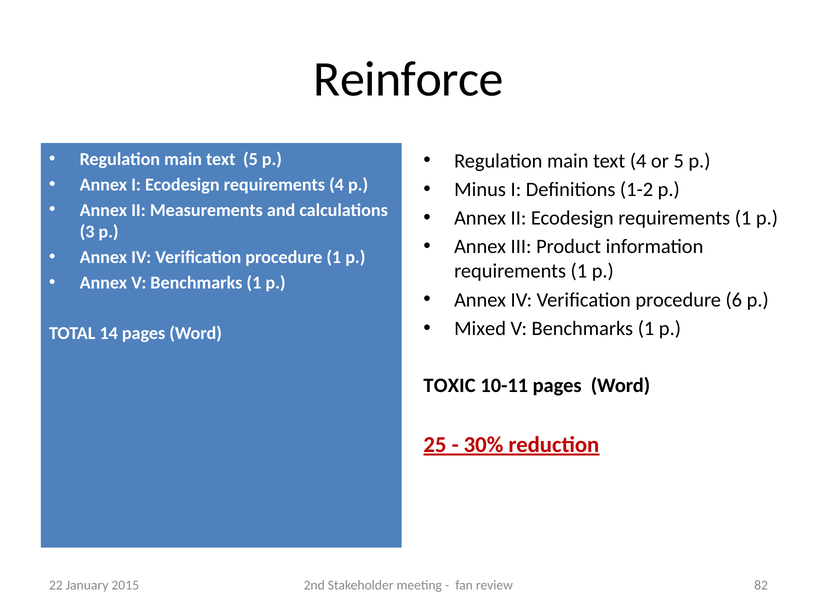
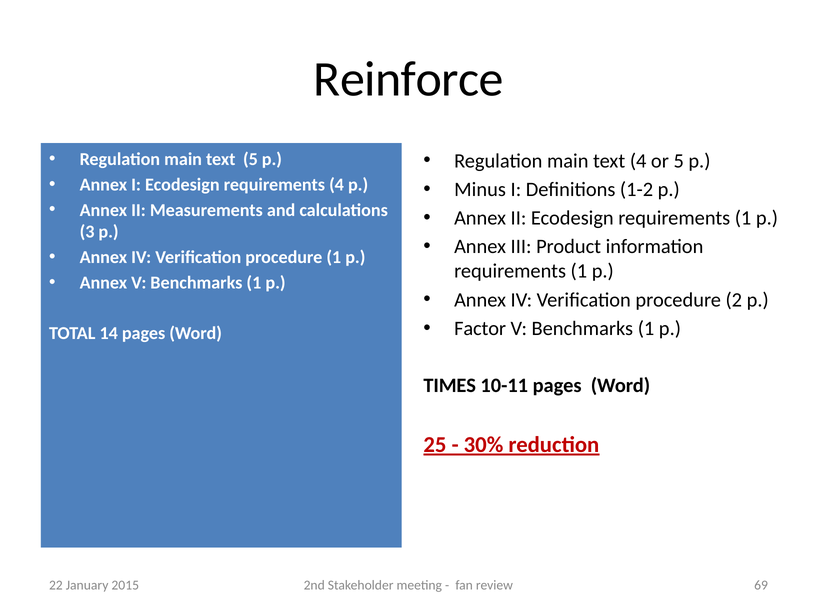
6: 6 -> 2 (734, 300)
Mixed: Mixed -> Factor (480, 328)
TOXIC: TOXIC -> TIMES (450, 385)
82: 82 -> 69 (761, 585)
